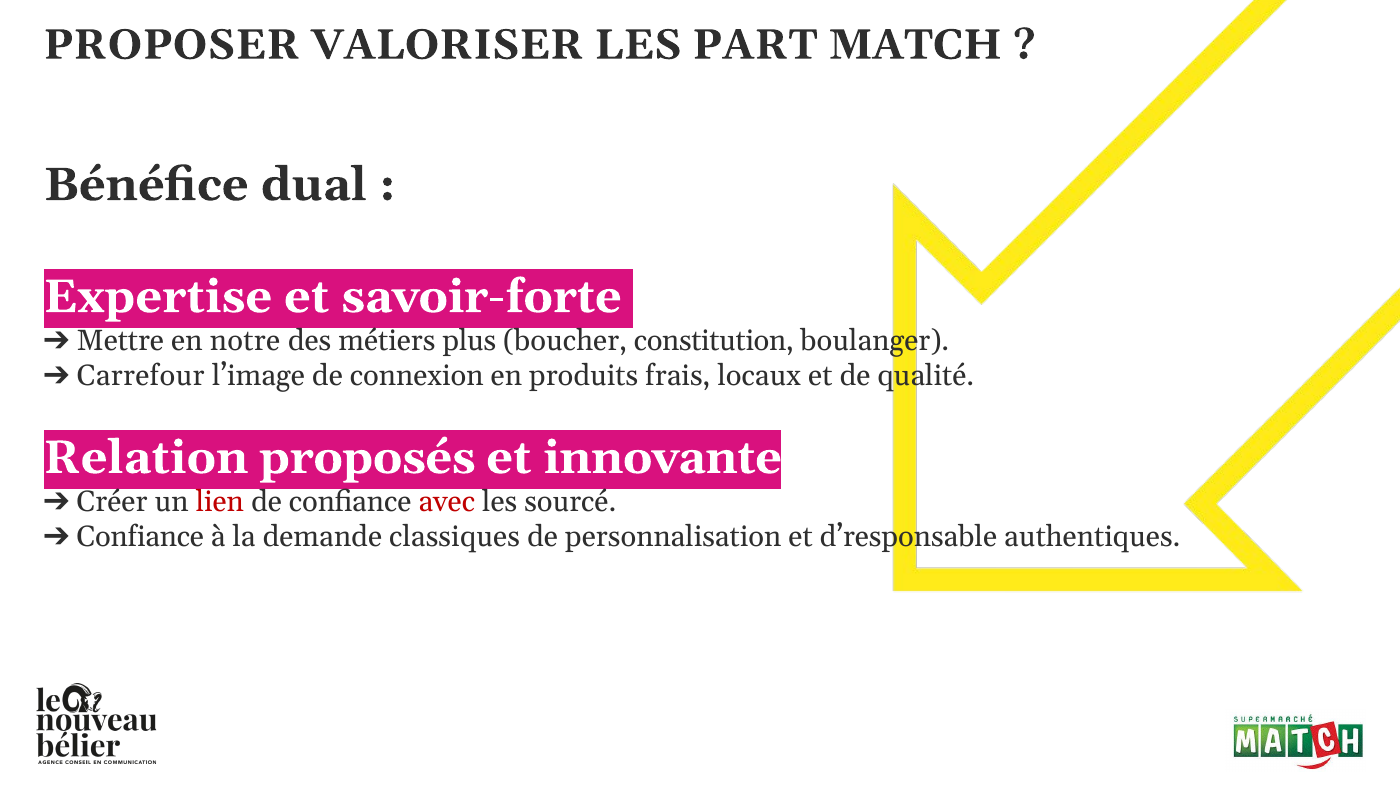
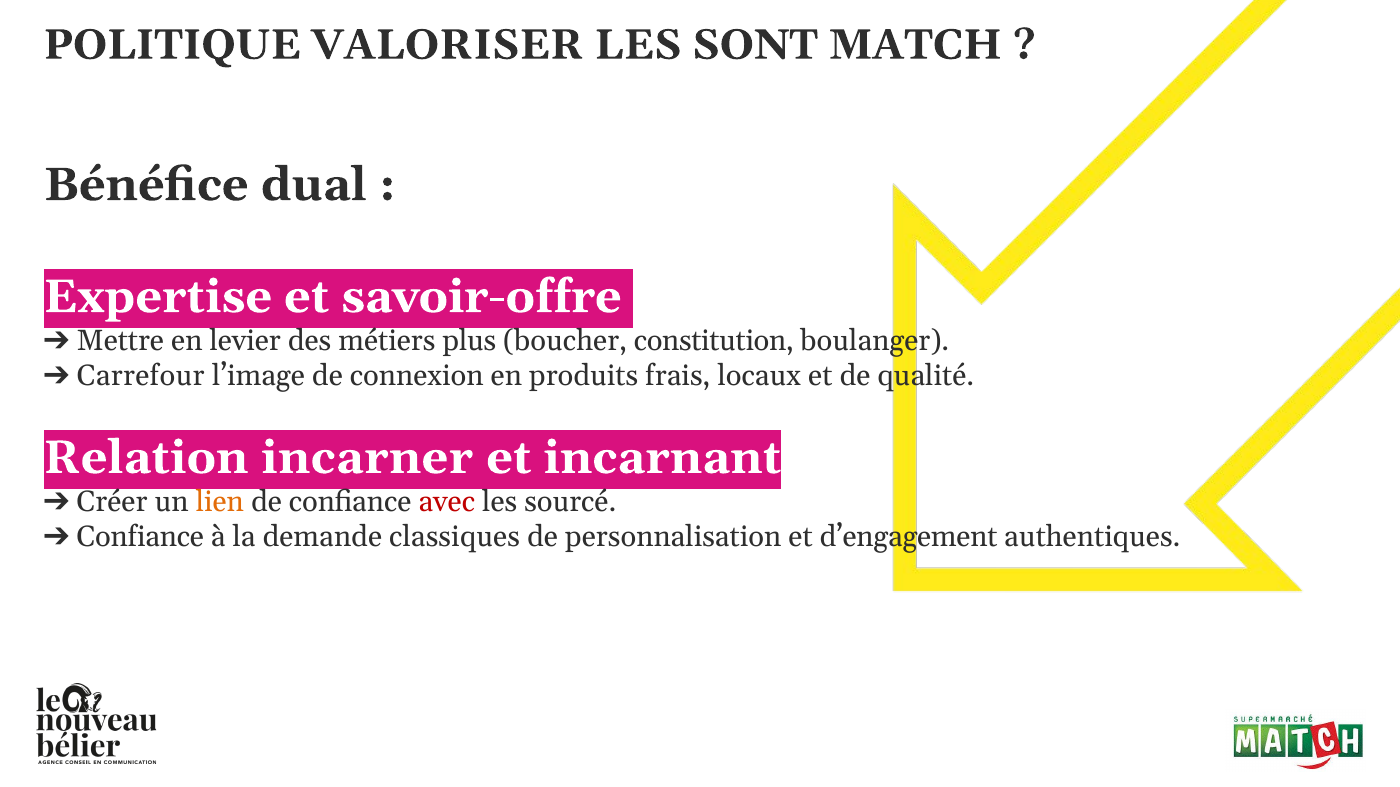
PROPOSER: PROPOSER -> POLITIQUE (172, 45)
PART: PART -> SONT (755, 45)
savoir-forte: savoir-forte -> savoir-offre (481, 297)
notre: notre -> levier (245, 341)
proposés: proposés -> incarner (367, 458)
innovante: innovante -> incarnant (662, 458)
lien colour: red -> orange (220, 502)
d’responsable: d’responsable -> d’engagement (909, 537)
